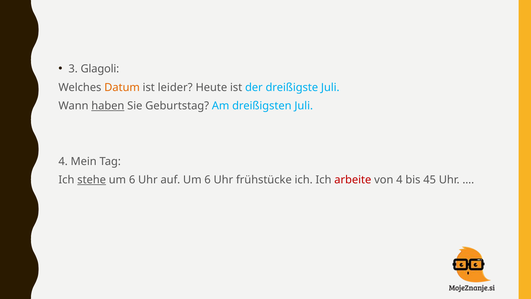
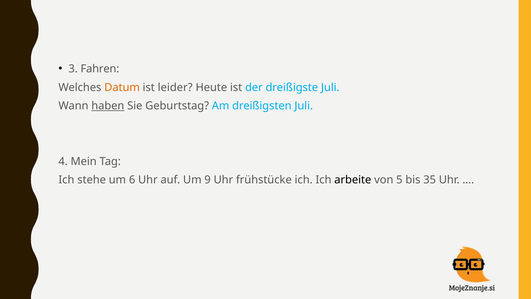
Glagoli: Glagoli -> Fahren (100, 69)
stehe underline: present -> none (92, 180)
auf Um 6: 6 -> 9 (208, 180)
arbeite colour: red -> black (353, 180)
von 4: 4 -> 5 (399, 180)
45: 45 -> 35 (430, 180)
